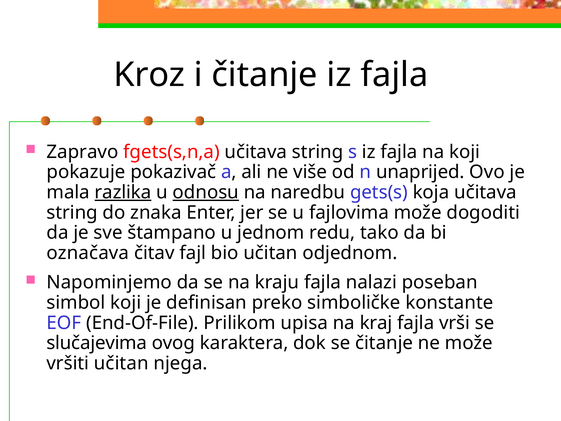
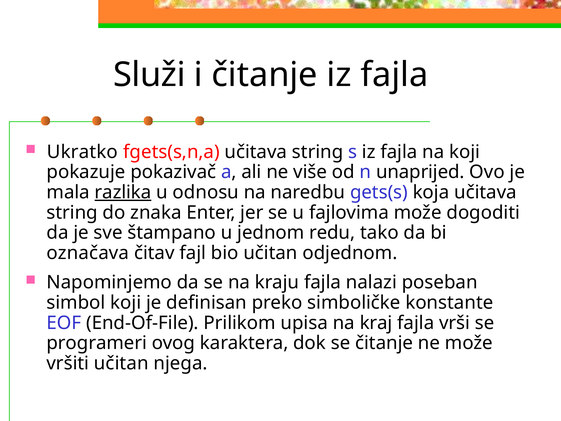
Kroz: Kroz -> Služi (149, 75)
Zapravo: Zapravo -> Ukratko (82, 152)
odnosu underline: present -> none (206, 192)
slučajevima: slučajevima -> programeri (97, 343)
